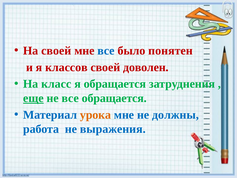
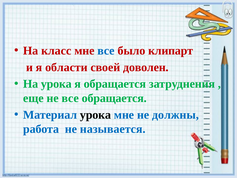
На своей: своей -> класс (56, 51)
понятен: понятен -> клипарт (171, 51)
классов: классов -> области (66, 67)
На класс: класс -> урока (56, 84)
еще underline: present -> none (33, 98)
урока colour: orange -> black (96, 115)
выражения: выражения -> называется (113, 129)
